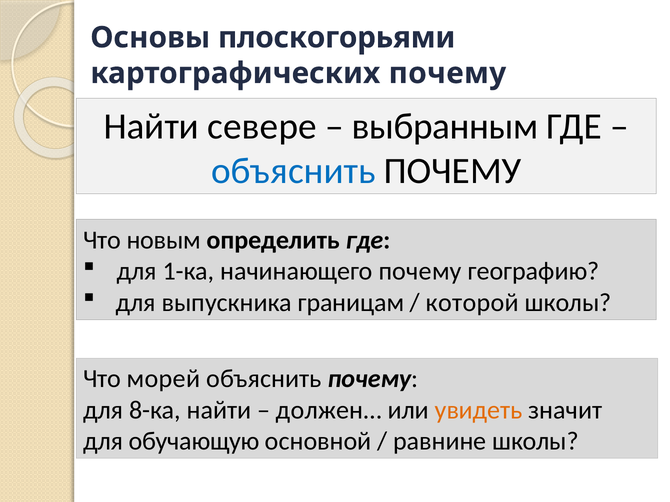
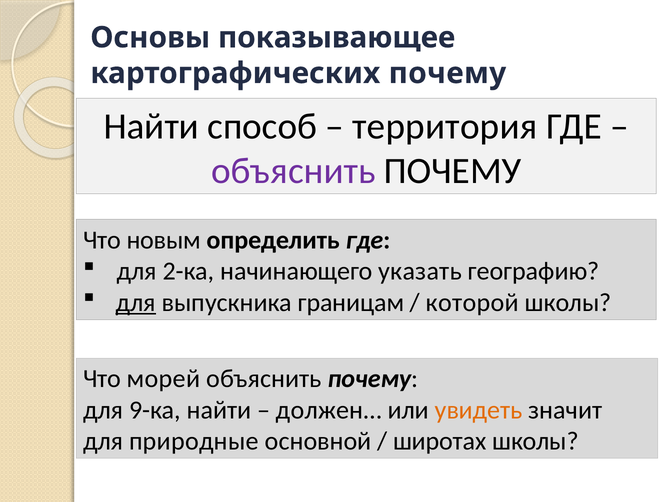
плоскогорьями: плоскогорьями -> показывающее (337, 38)
севере: севере -> способ (262, 126)
выбранным: выбранным -> территория (445, 126)
объяснить colour: blue -> purple (293, 171)
1-ка: 1-ка -> 2-ка (188, 272)
начинающего почему: почему -> указать (420, 272)
для underline: none -> present (136, 303)
8-ка: 8-ка -> 9-ка (155, 411)
обучающую: обучающую -> природные (194, 442)
равнине: равнине -> широтах (440, 442)
